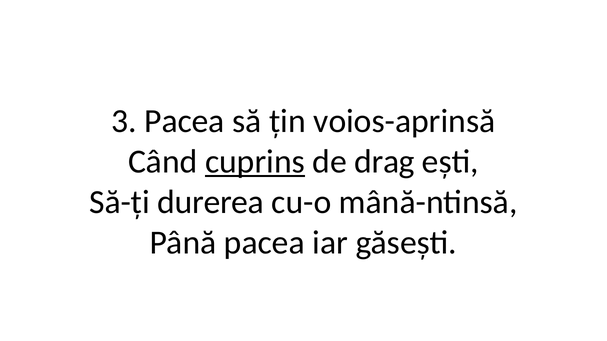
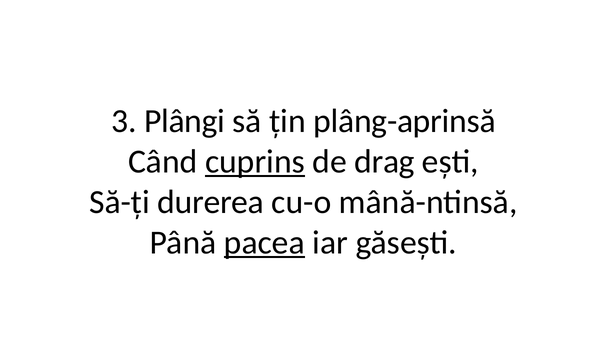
3 Pacea: Pacea -> Plângi (185, 122)
voios-aprinsă: voios-aprinsă -> plâng-aprinsă (404, 122)
pacea underline: none -> present (264, 243)
